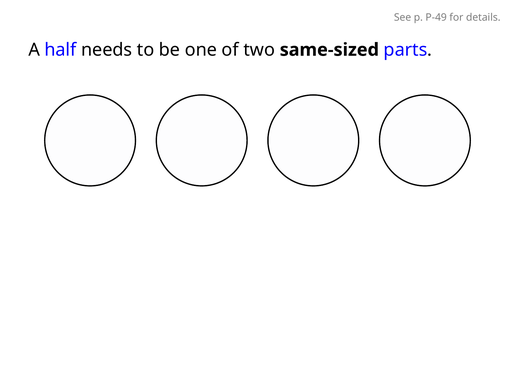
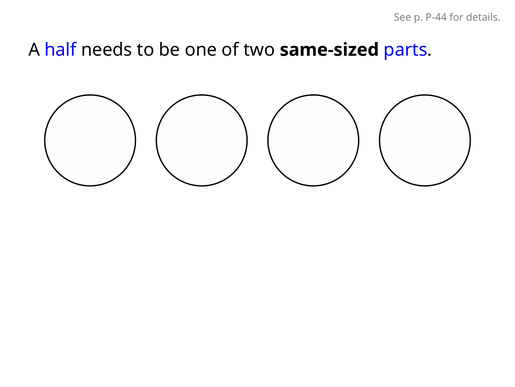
P-49: P-49 -> P-44 (436, 18)
